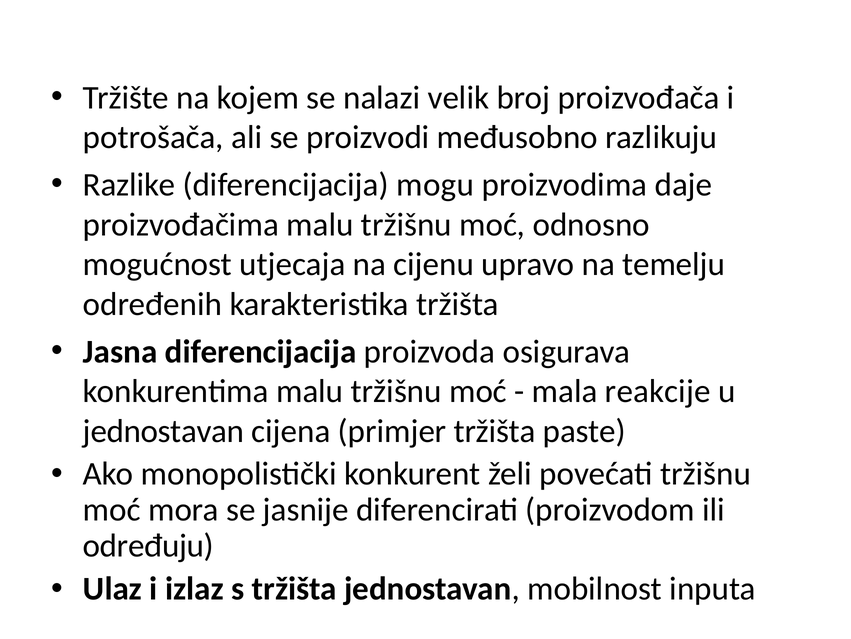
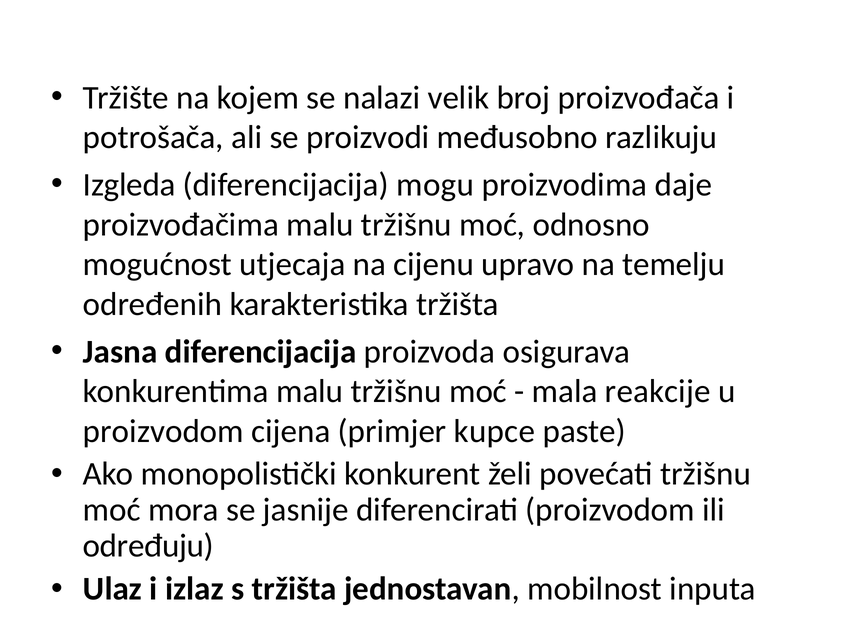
Razlike: Razlike -> Izgleda (129, 185)
jednostavan: jednostavan -> proizvodom (163, 431)
primjer tržišta: tržišta -> kupce (494, 431)
